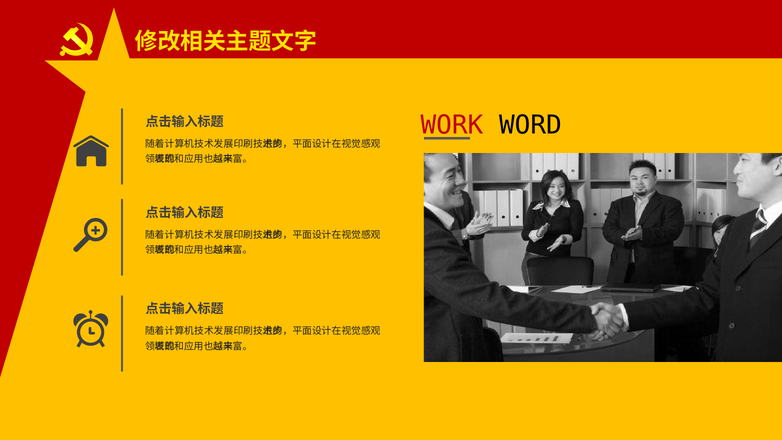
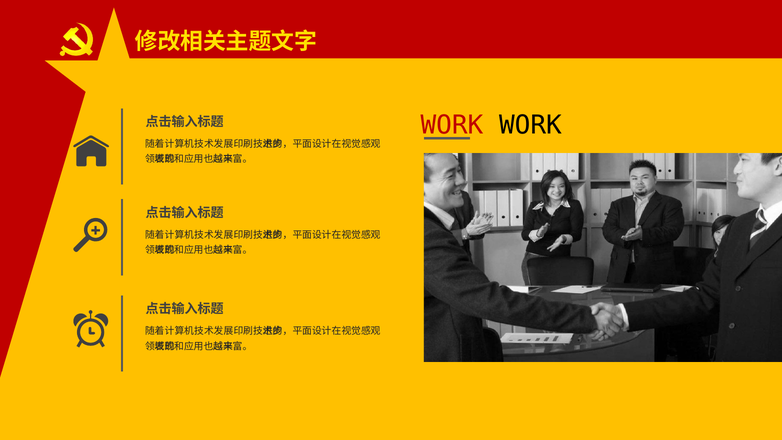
WORK WORD: WORD -> WORK (530, 125)
